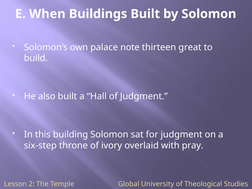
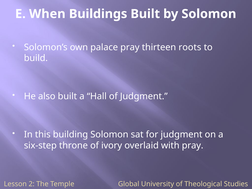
palace note: note -> pray (130, 47)
great: great -> roots (190, 47)
